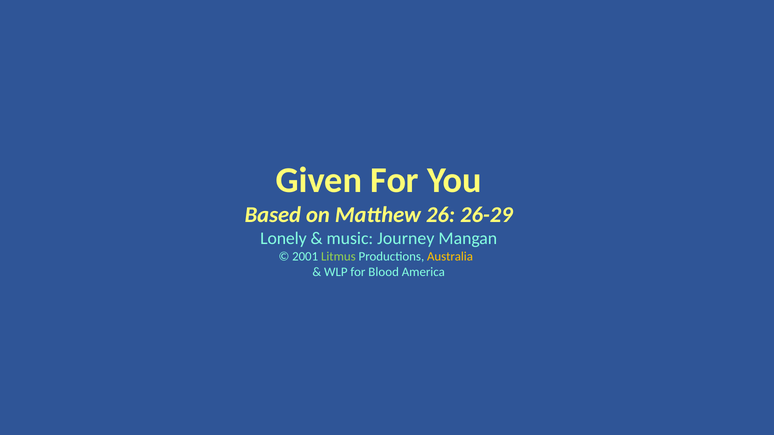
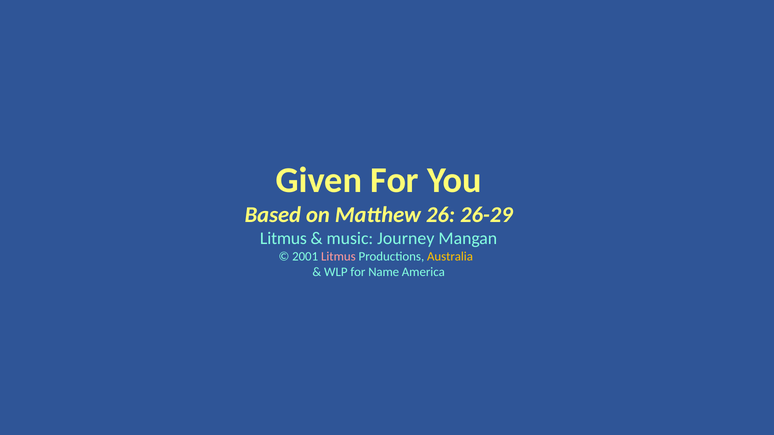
Lonely: Lonely -> Litmus (283, 239)
Litmus colour: light green -> pink (338, 257)
Blood: Blood -> Name (384, 272)
